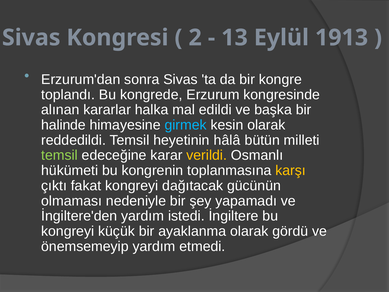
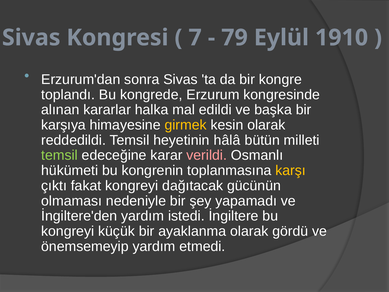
2: 2 -> 7 (195, 38)
13: 13 -> 79 (235, 38)
1913: 1913 -> 1910 (342, 38)
halinde: halinde -> karşıya (63, 125)
girmek colour: light blue -> yellow (186, 125)
verildi colour: yellow -> pink (207, 155)
